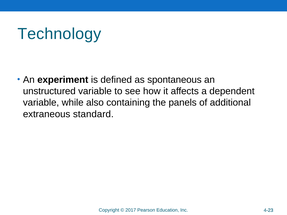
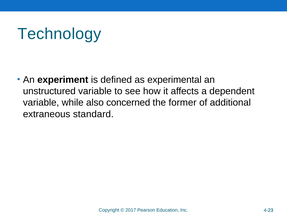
spontaneous: spontaneous -> experimental (174, 80)
containing: containing -> concerned (128, 103)
panels: panels -> former (183, 103)
